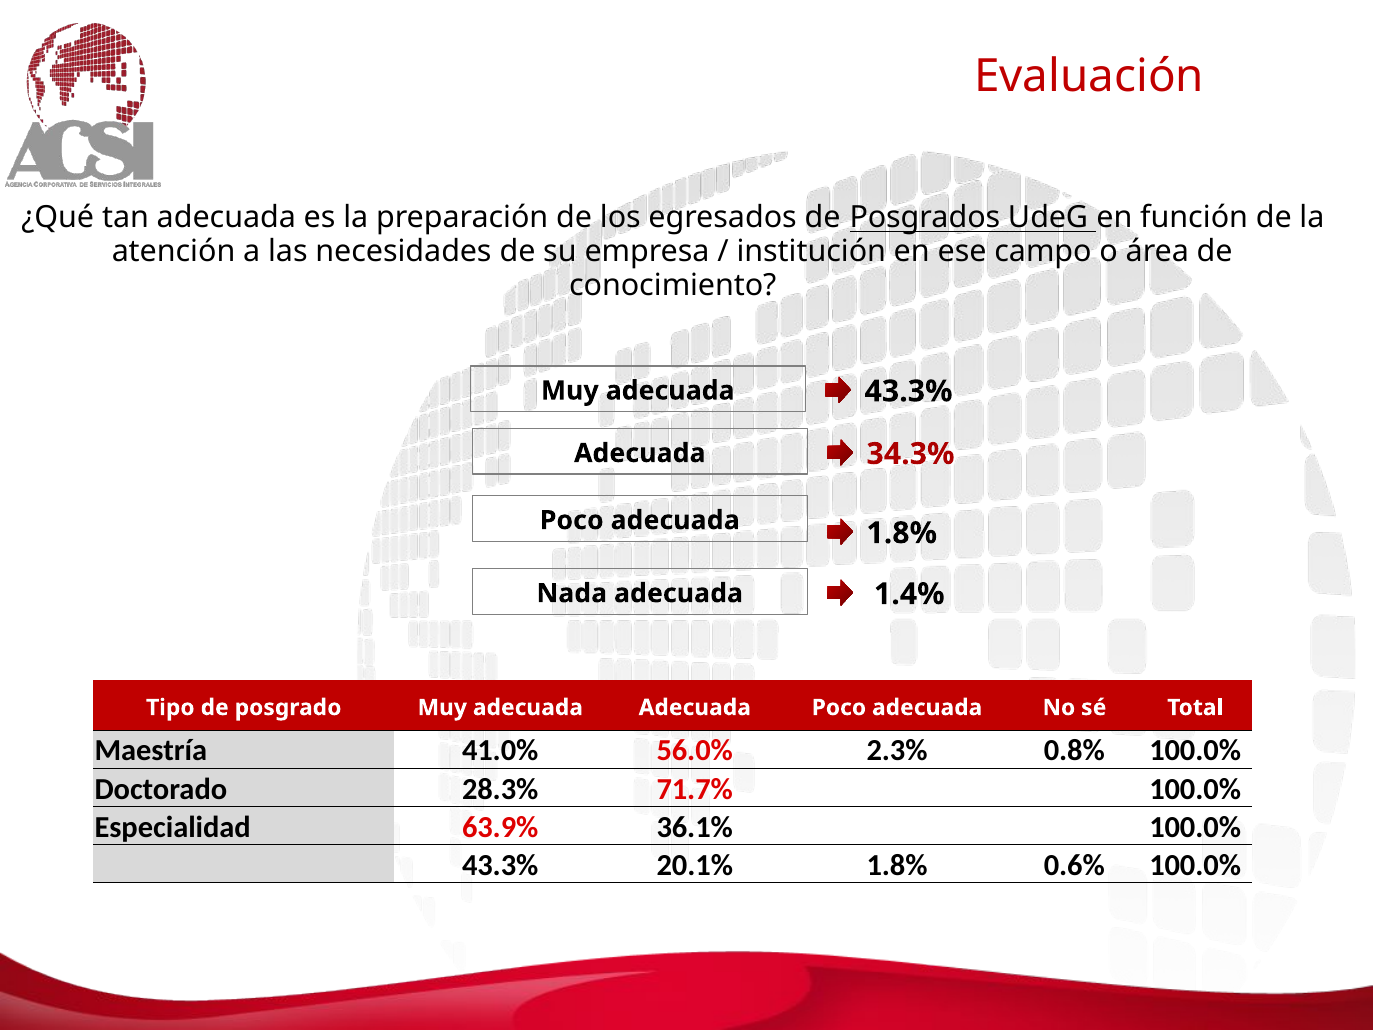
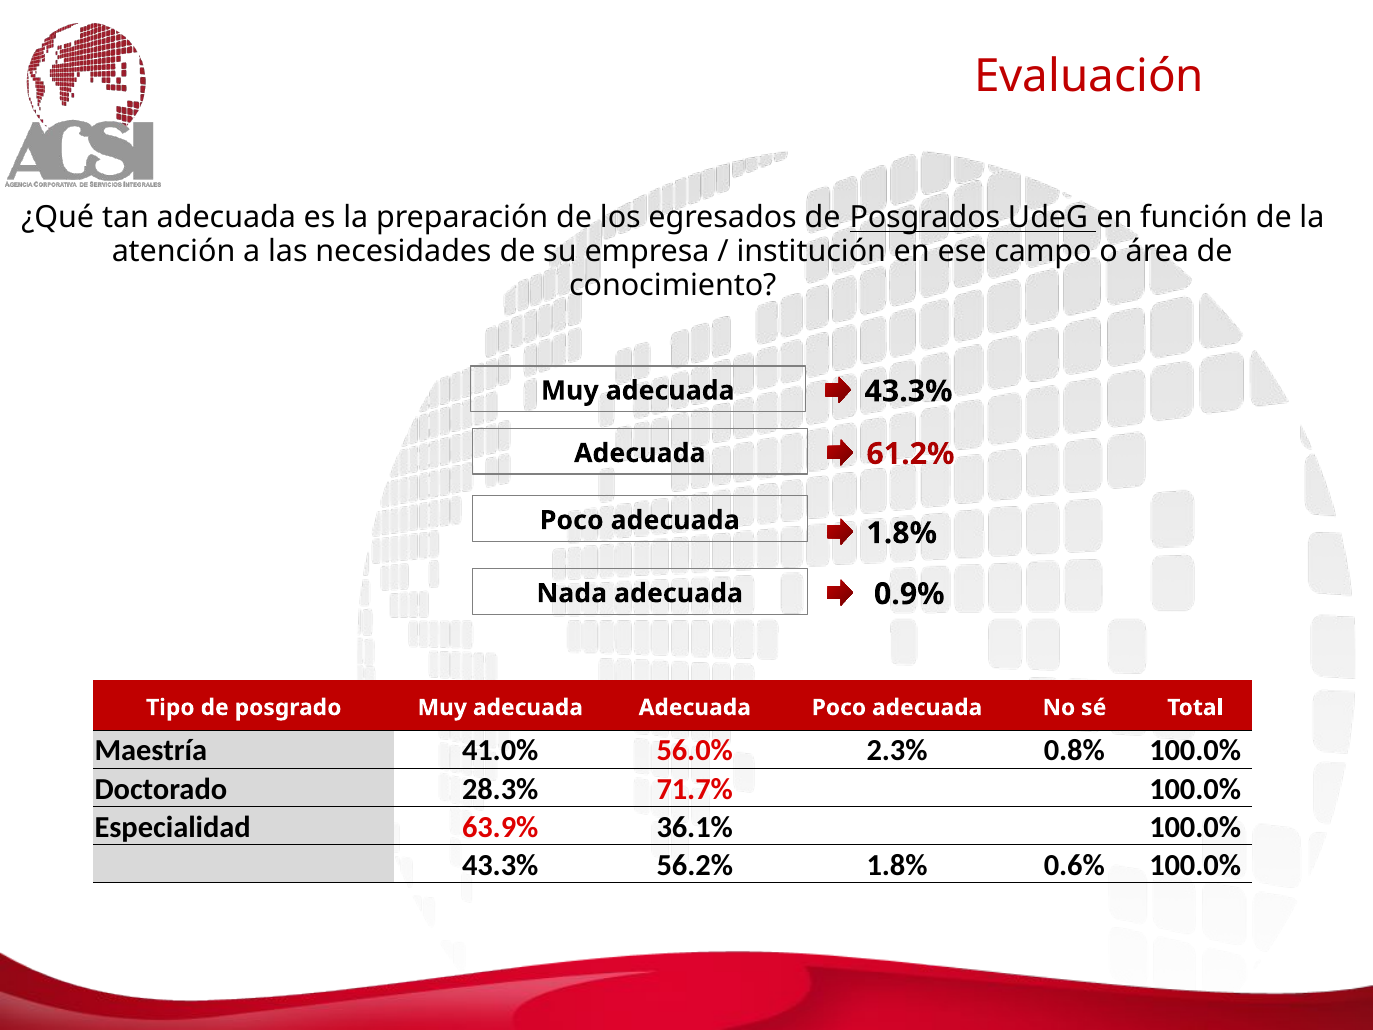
34.3%: 34.3% -> 61.2% (910, 454)
1.4%: 1.4% -> 0.9% (909, 594)
20.1%: 20.1% -> 56.2% (695, 865)
